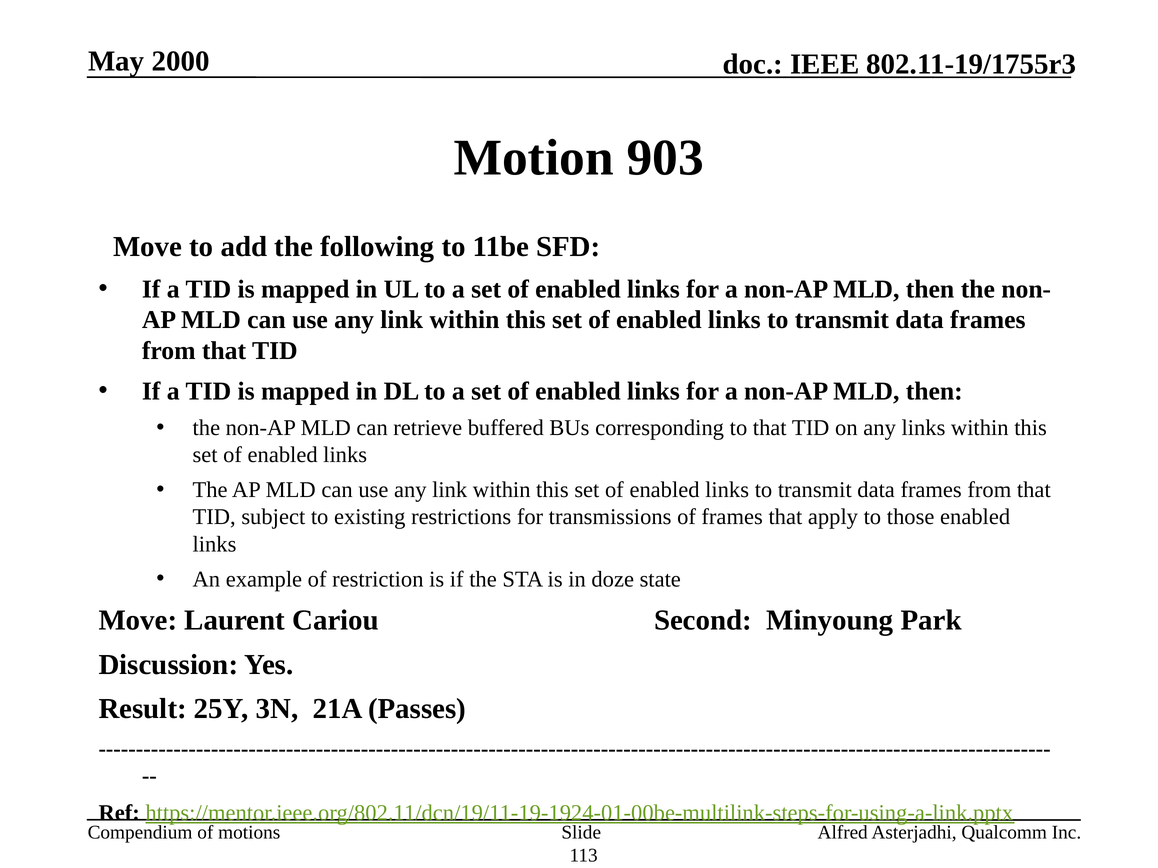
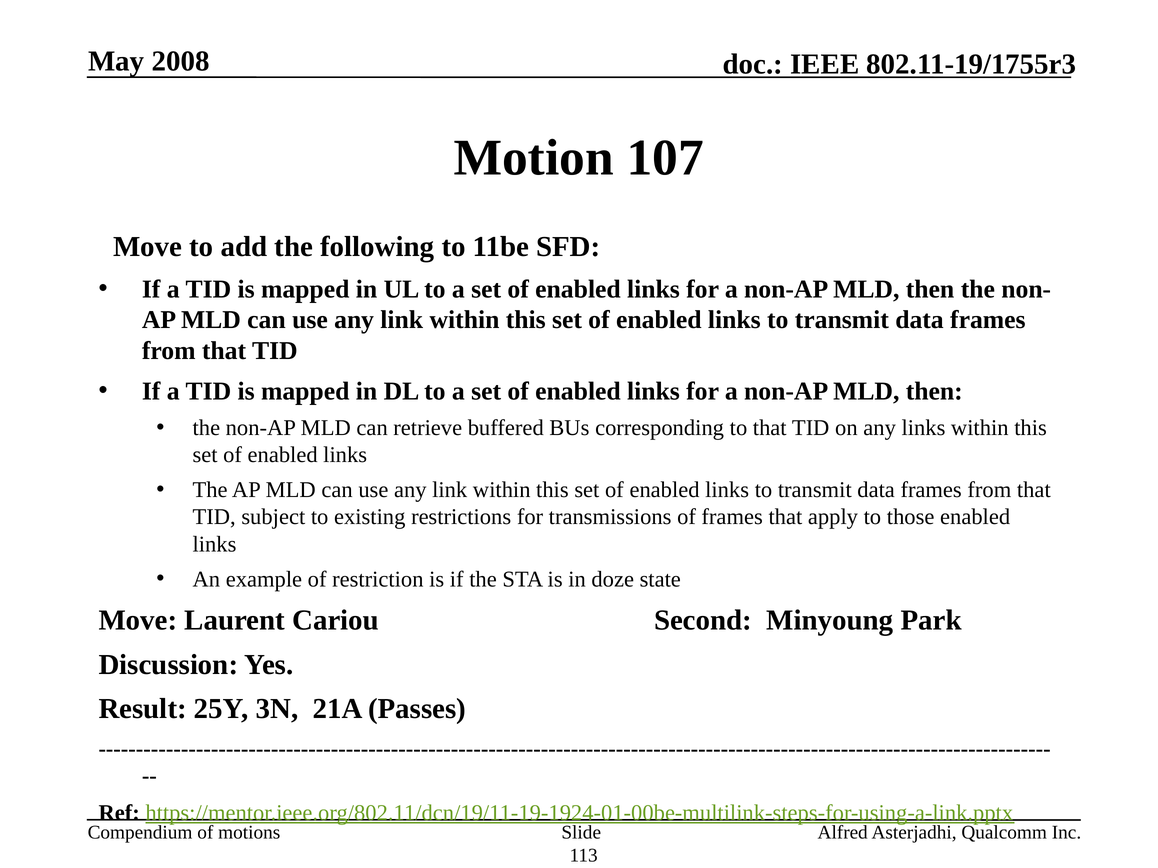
2000: 2000 -> 2008 (181, 61)
903: 903 -> 107 (665, 158)
